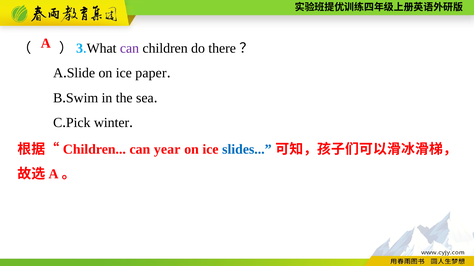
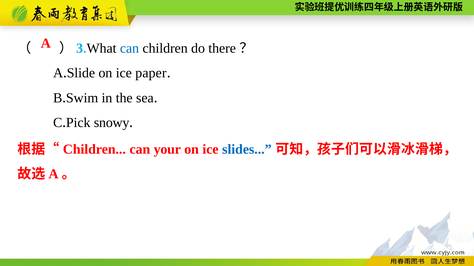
can colour: purple -> blue (130, 48)
winter: winter -> snowy (112, 123)
year: year -> your (167, 150)
